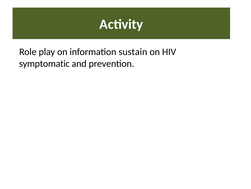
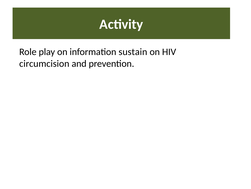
symptomatic: symptomatic -> circumcision (44, 63)
